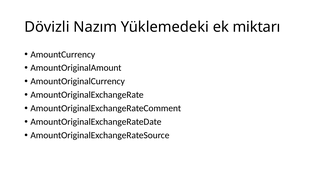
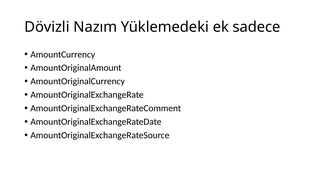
miktarı: miktarı -> sadece (257, 27)
